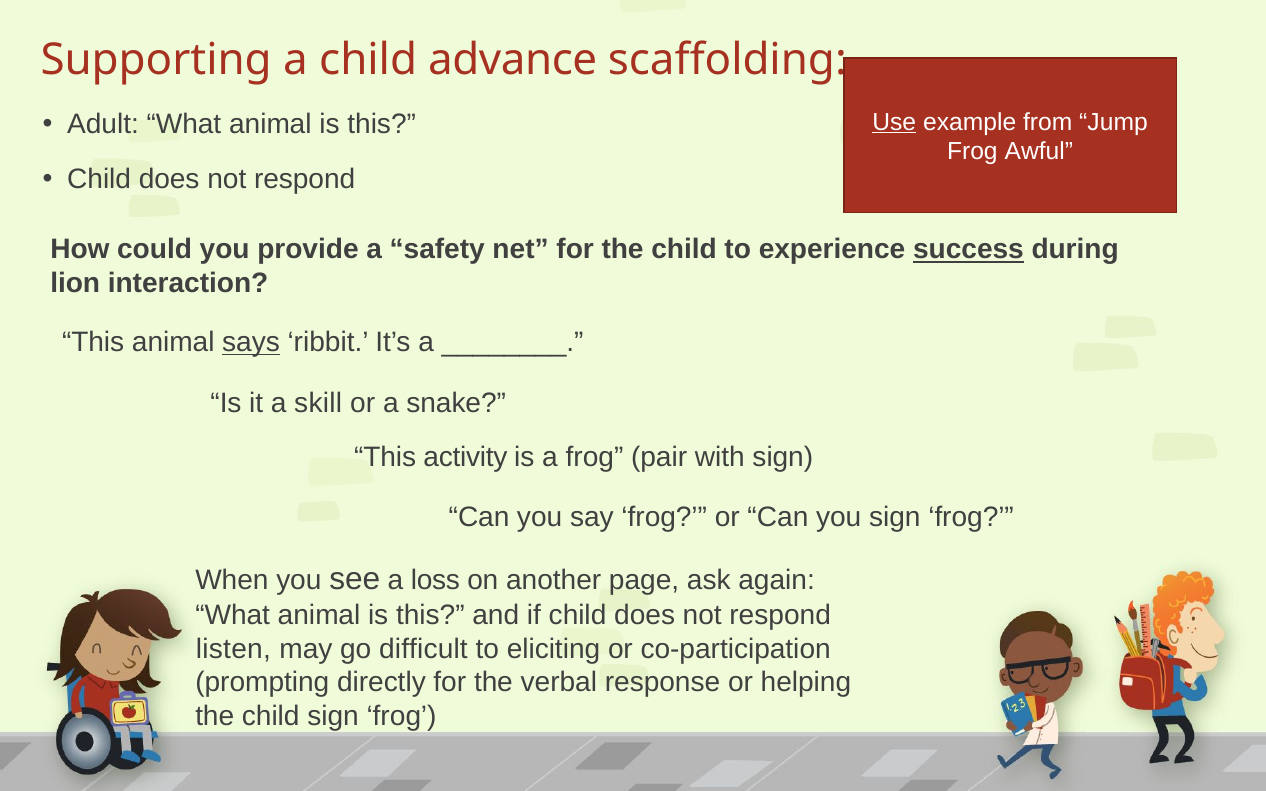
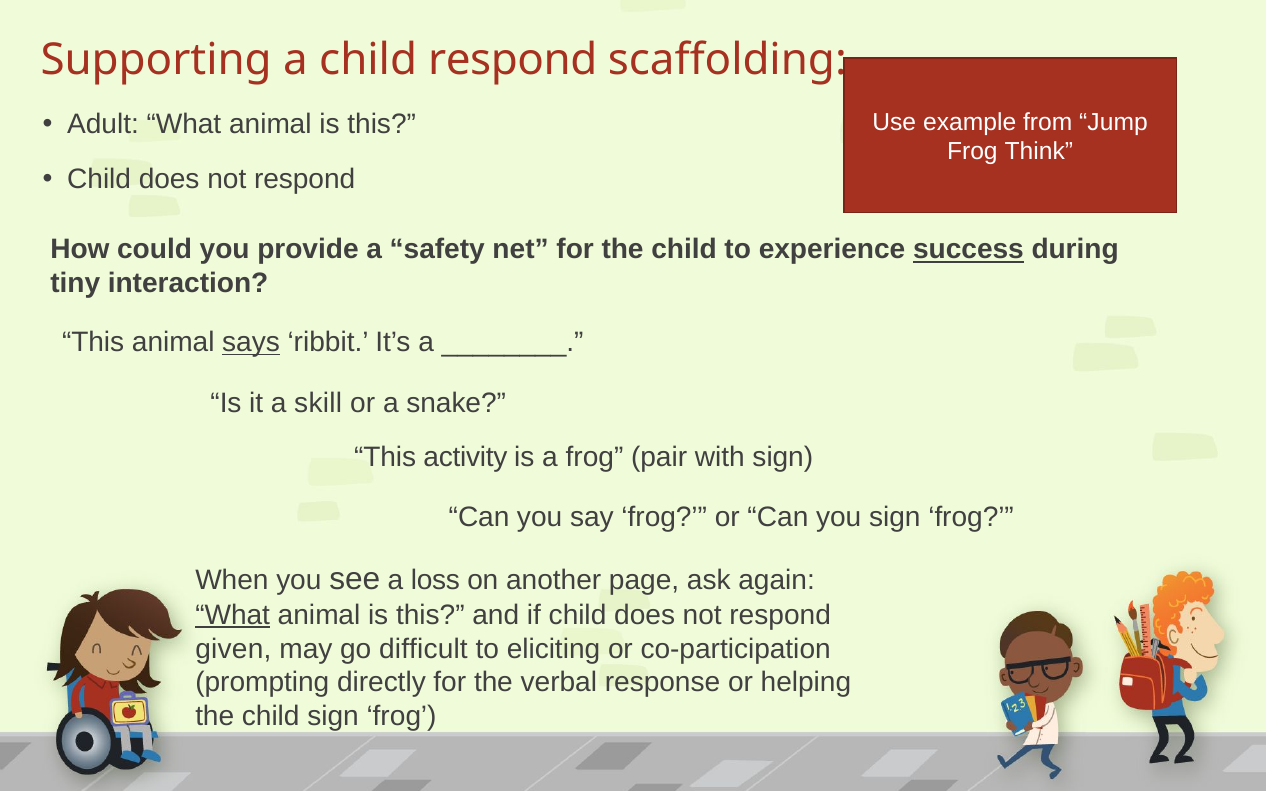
child advance: advance -> respond (513, 60)
Use underline: present -> none (894, 122)
Awful: Awful -> Think (1039, 152)
lion: lion -> tiny (75, 283)
What underline: none -> present (233, 615)
listen: listen -> given (233, 649)
